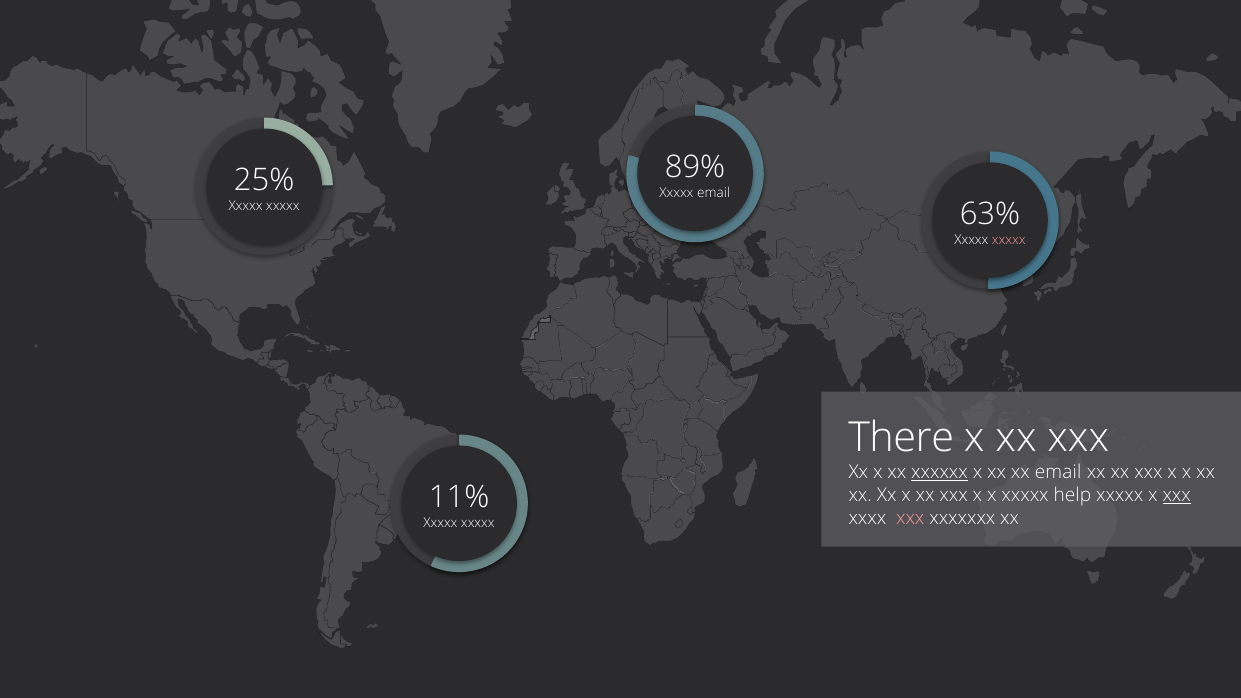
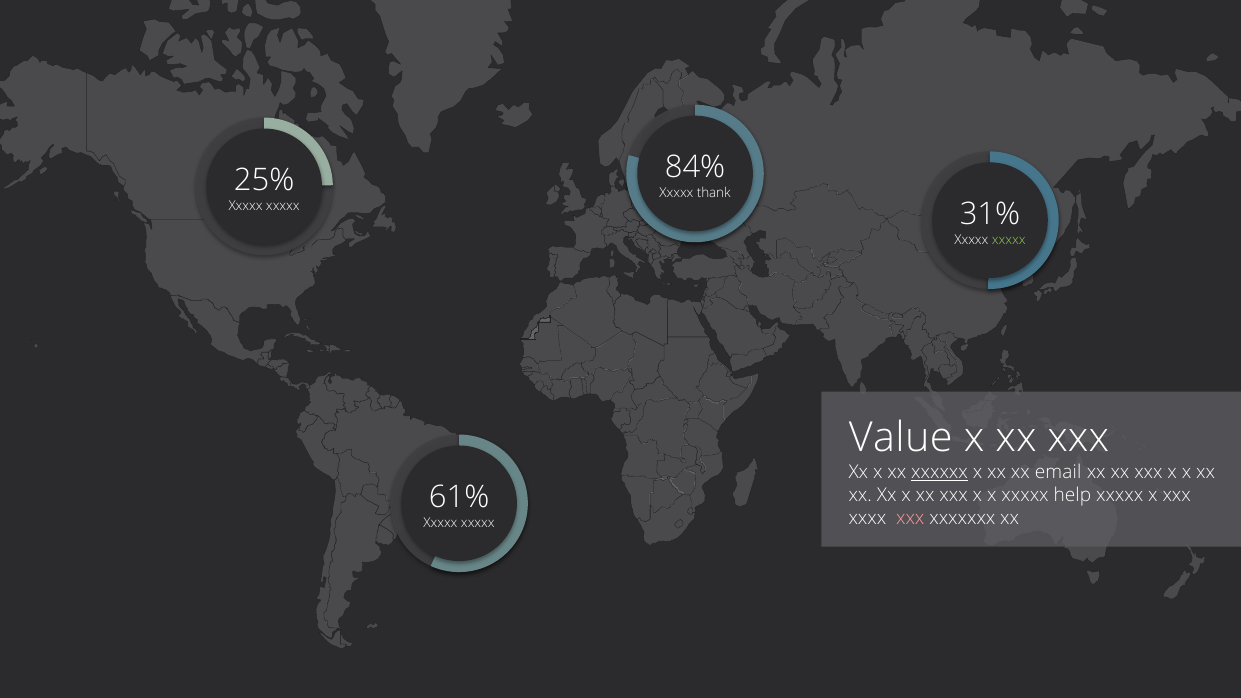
89%: 89% -> 84% (695, 168)
Xxxxx email: email -> thank (714, 193)
63%: 63% -> 31% (990, 214)
xxxxx colour: pink -> light green (1009, 240)
There: There -> Value (901, 438)
11%: 11% -> 61% (459, 497)
xxx underline: present -> none (1177, 495)
